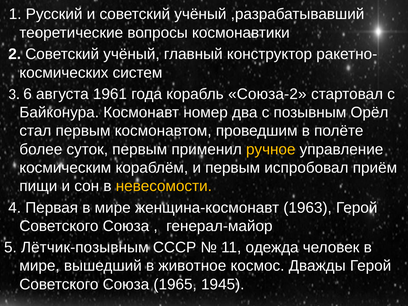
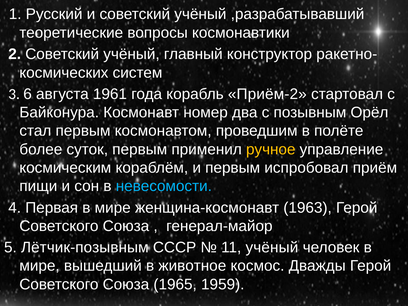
Союза-2: Союза-2 -> Приём-2 (267, 94)
невесомости colour: yellow -> light blue (164, 186)
11 одежда: одежда -> учёный (272, 248)
1945: 1945 -> 1959 (223, 284)
